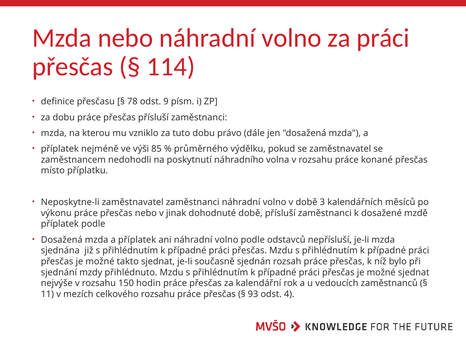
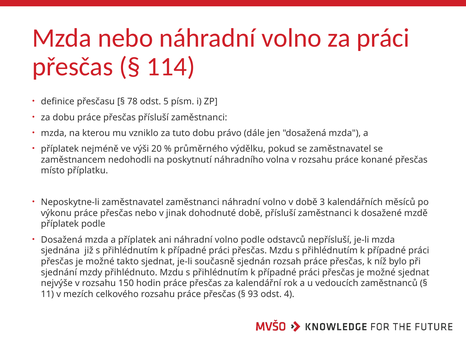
9: 9 -> 5 (166, 101)
85: 85 -> 20 (157, 149)
